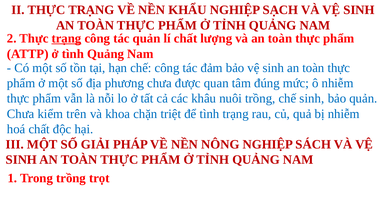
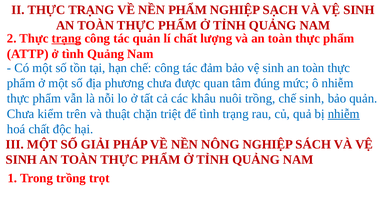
NỀN KHẨU: KHẨU -> PHẨM (188, 10)
khoa: khoa -> thuật (118, 114)
nhiễm underline: none -> present (344, 114)
